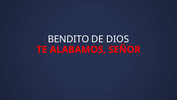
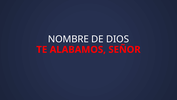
BENDITO: BENDITO -> NOMBRE (68, 39)
